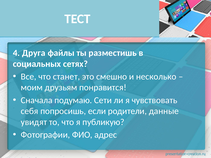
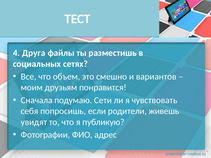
станет: станет -> объем (66, 77)
несколько: несколько -> вариантов (156, 77)
данные: данные -> живешь (164, 111)
